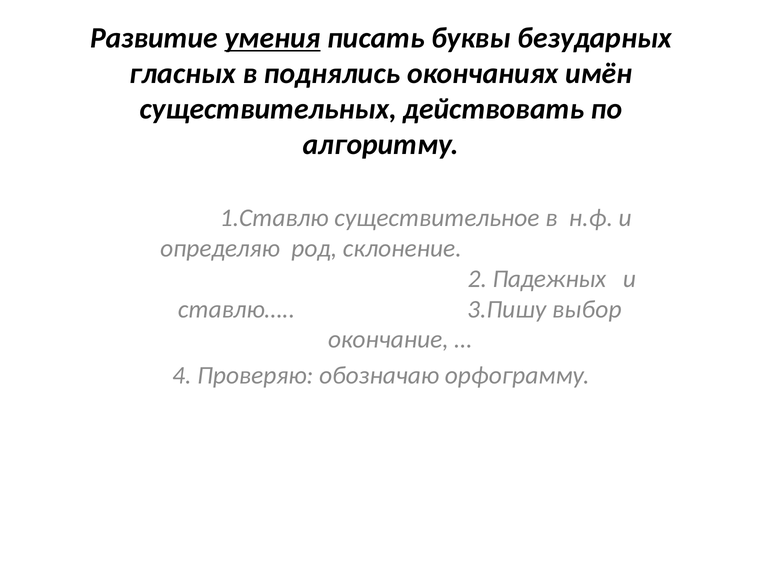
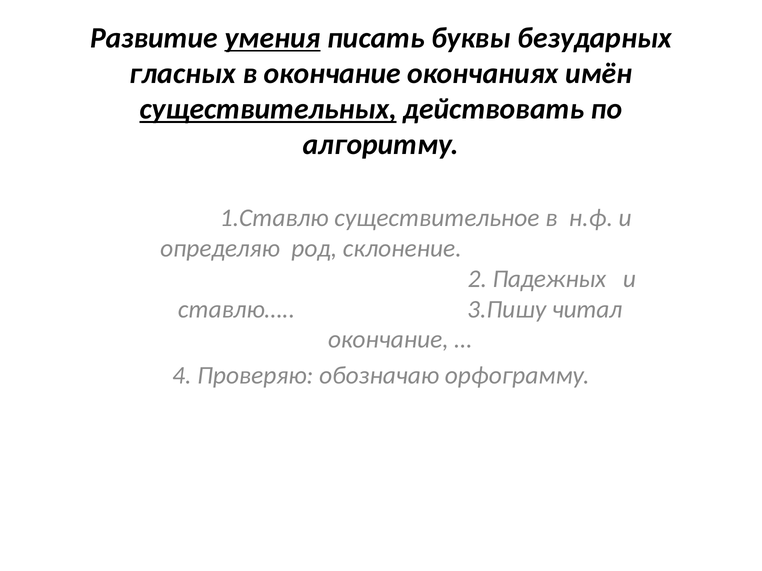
в поднялись: поднялись -> окончание (332, 74)
существительных underline: none -> present (268, 109)
выбор: выбор -> читал (587, 309)
